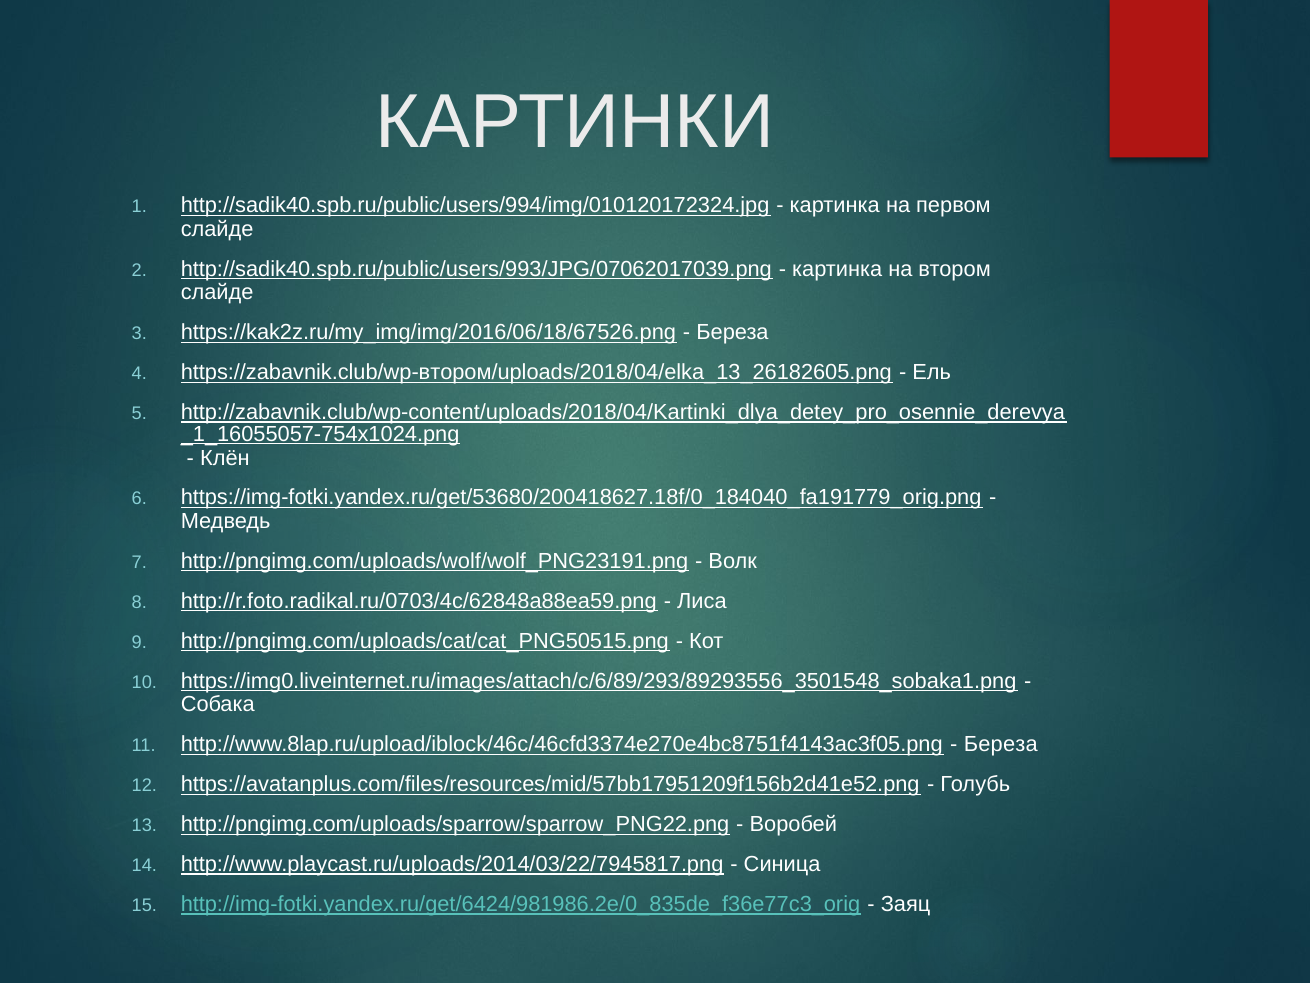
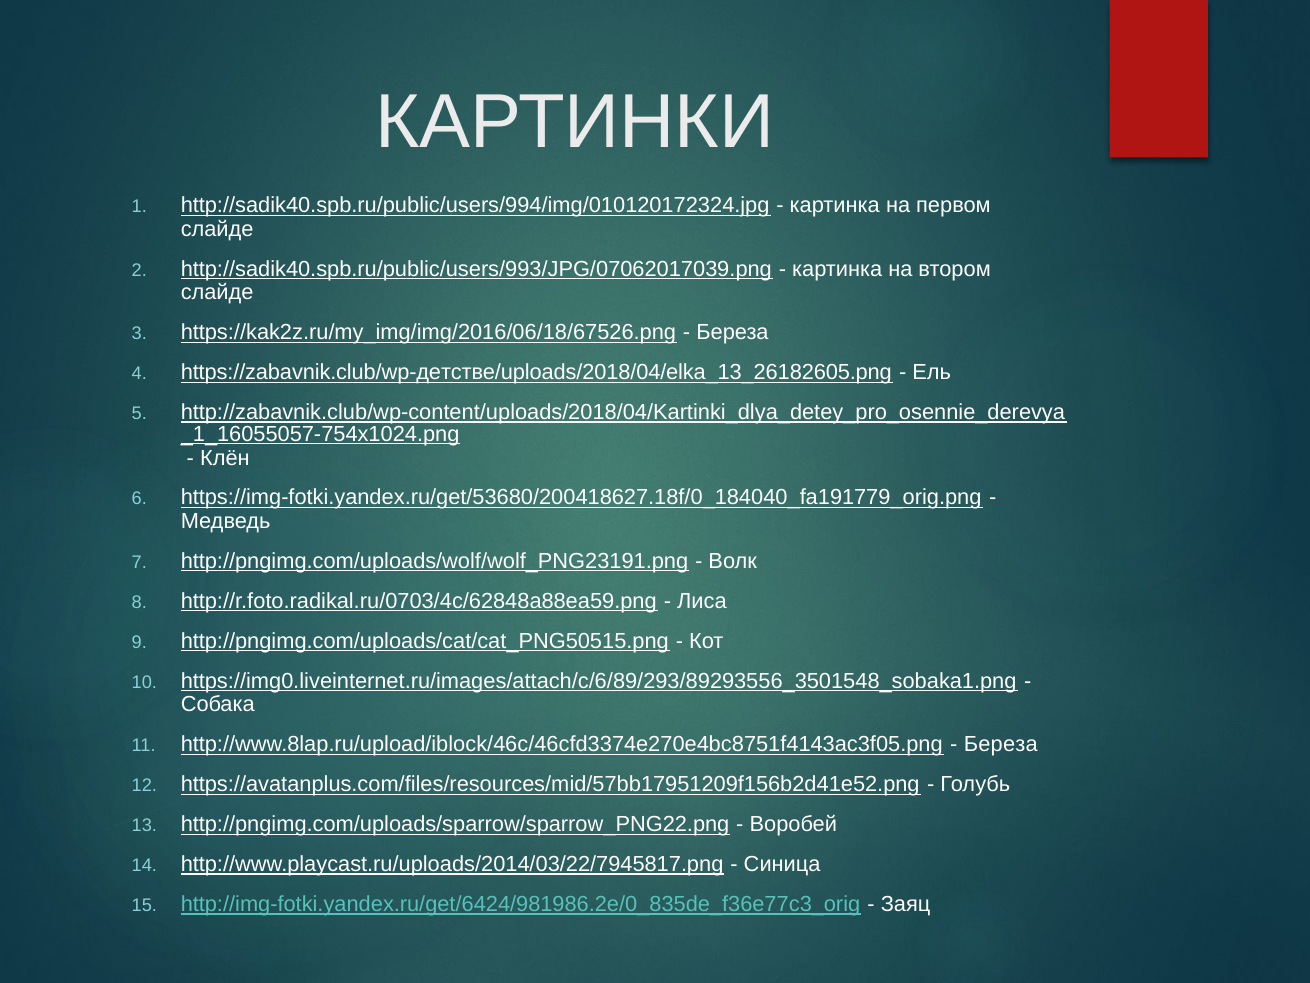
https://zabavnik.club/wp-втором/uploads/2018/04/elka_13_26182605.png: https://zabavnik.club/wp-втором/uploads/2018/04/elka_13_26182605.png -> https://zabavnik.club/wp-детстве/uploads/2018/04/elka_13_26182605.png (536, 372)
